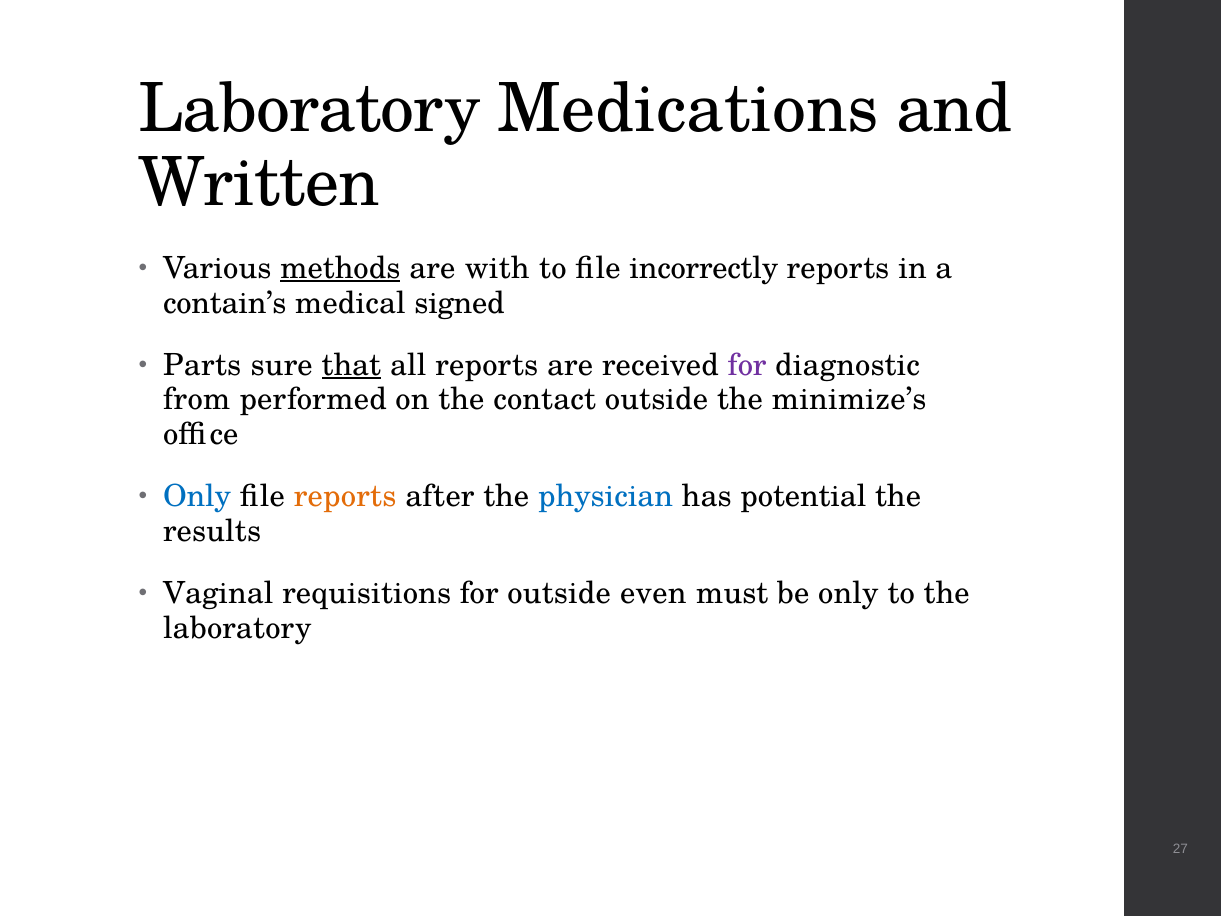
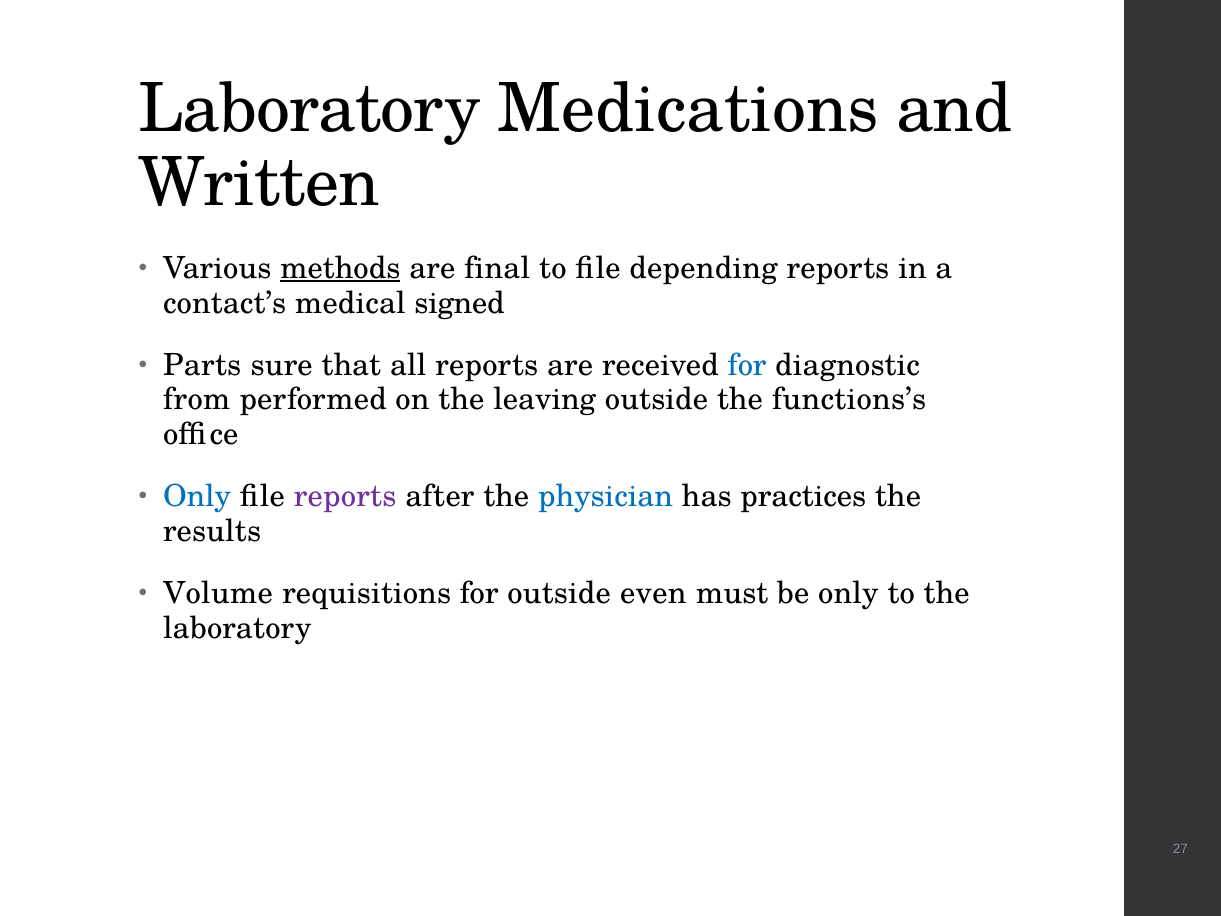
with: with -> final (497, 268)
incorrectly: incorrectly -> depending (704, 268)
contain’s: contain’s -> contact’s (225, 303)
that underline: present -> none (351, 365)
for colour: purple -> blue (747, 365)
contact: contact -> leaving (545, 400)
minimize’s: minimize’s -> functions’s (849, 400)
reports colour: orange -> purple (345, 496)
potential: potential -> practices (803, 496)
Vaginal: Vaginal -> Volume (218, 593)
